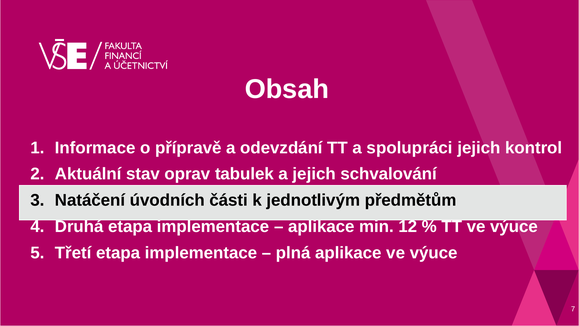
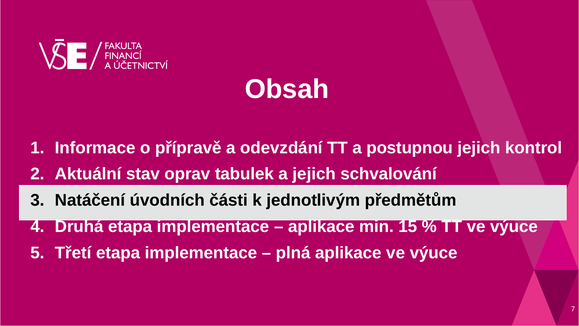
spolupráci: spolupráci -> postupnou (410, 148)
12: 12 -> 15 (408, 226)
